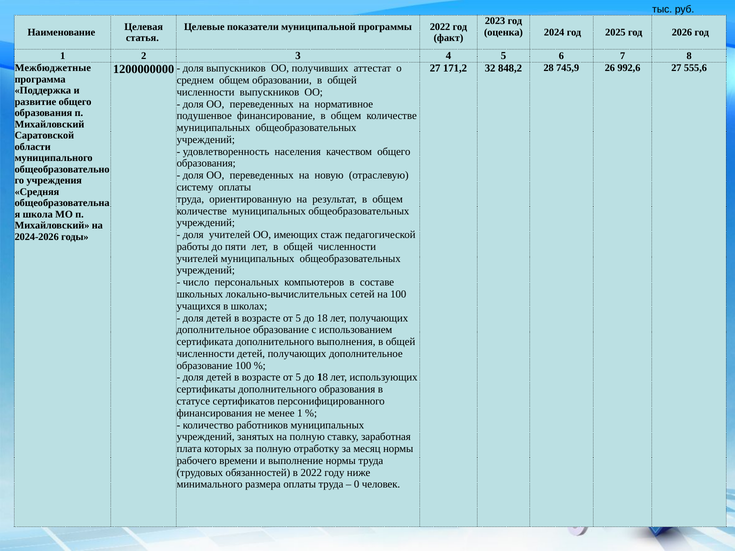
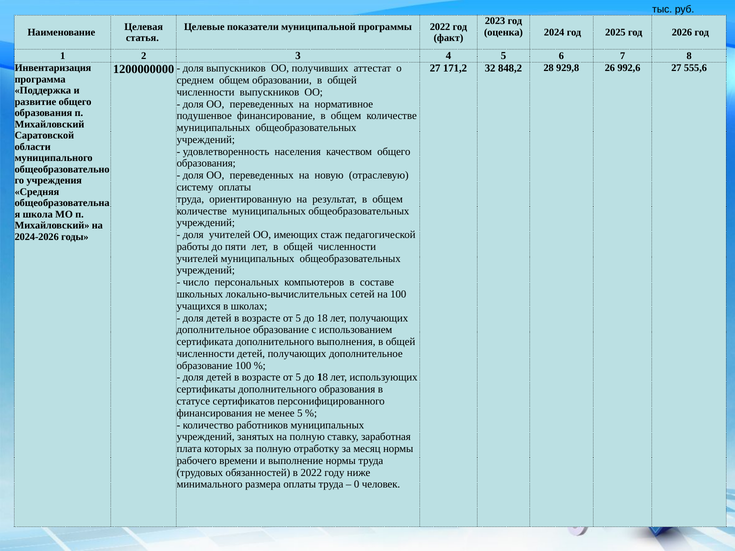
Межбюджетные: Межбюджетные -> Инвентаризация (53, 68)
745,9: 745,9 -> 929,8 (568, 68)
менее 1: 1 -> 5 (300, 413)
